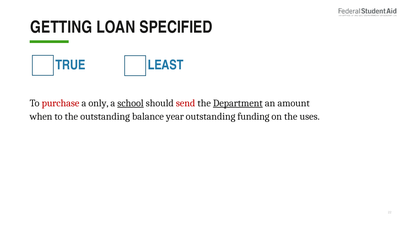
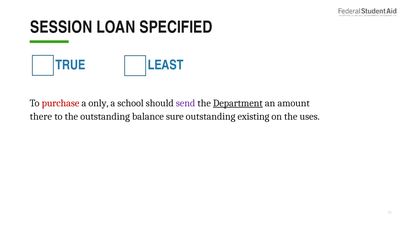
GETTING: GETTING -> SESSION (61, 27)
school underline: present -> none (131, 103)
send colour: red -> purple (186, 103)
when: when -> there (41, 117)
year: year -> sure (175, 117)
funding: funding -> existing (253, 117)
